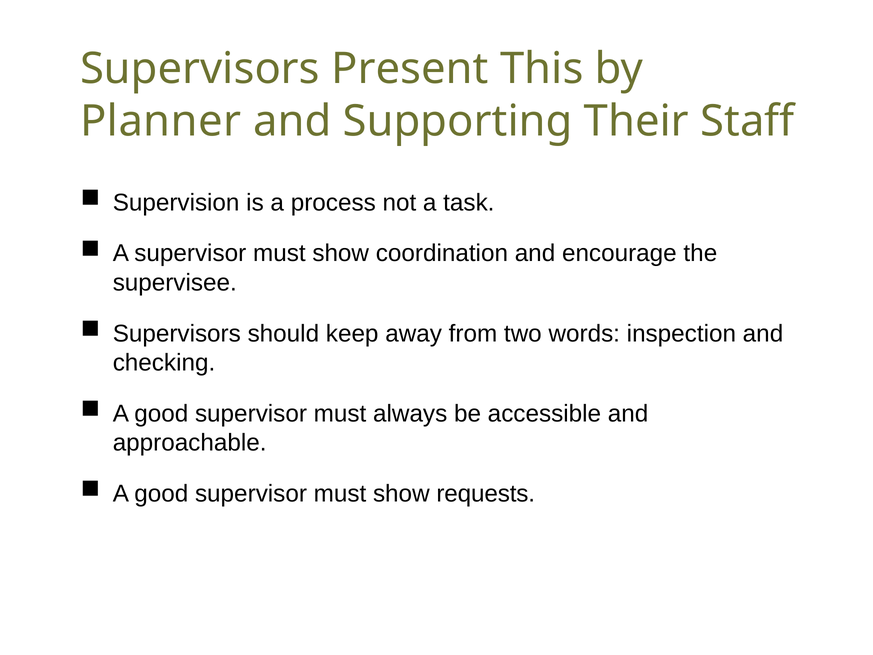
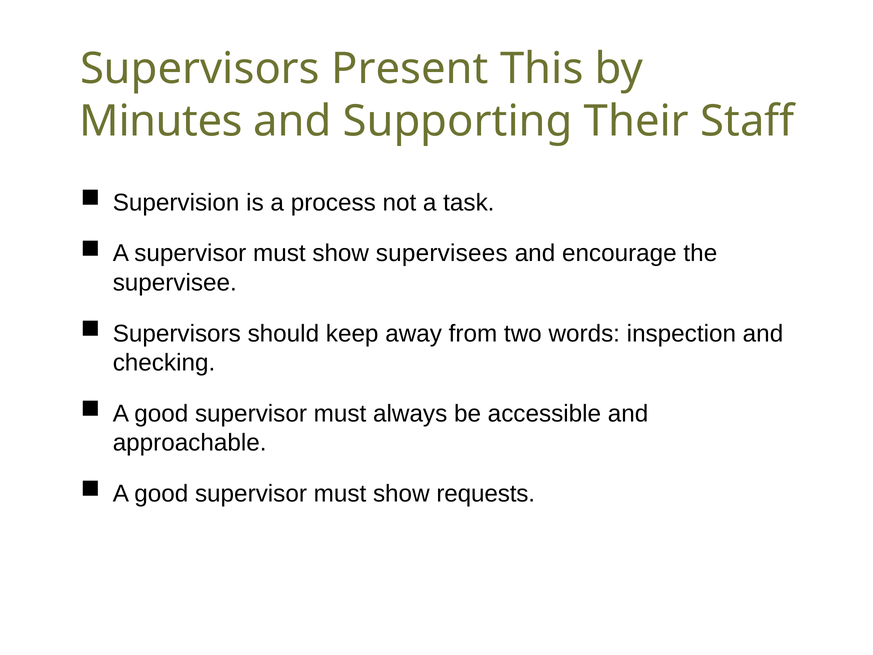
Planner: Planner -> Minutes (161, 121)
coordination: coordination -> supervisees (442, 253)
